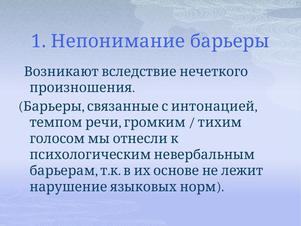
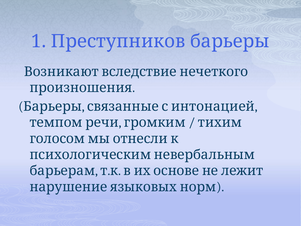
Непонимание: Непонимание -> Преступников (118, 41)
